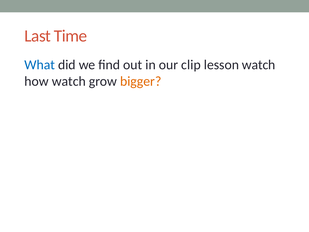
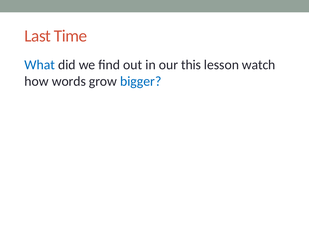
clip: clip -> this (191, 65)
how watch: watch -> words (69, 81)
bigger colour: orange -> blue (141, 81)
